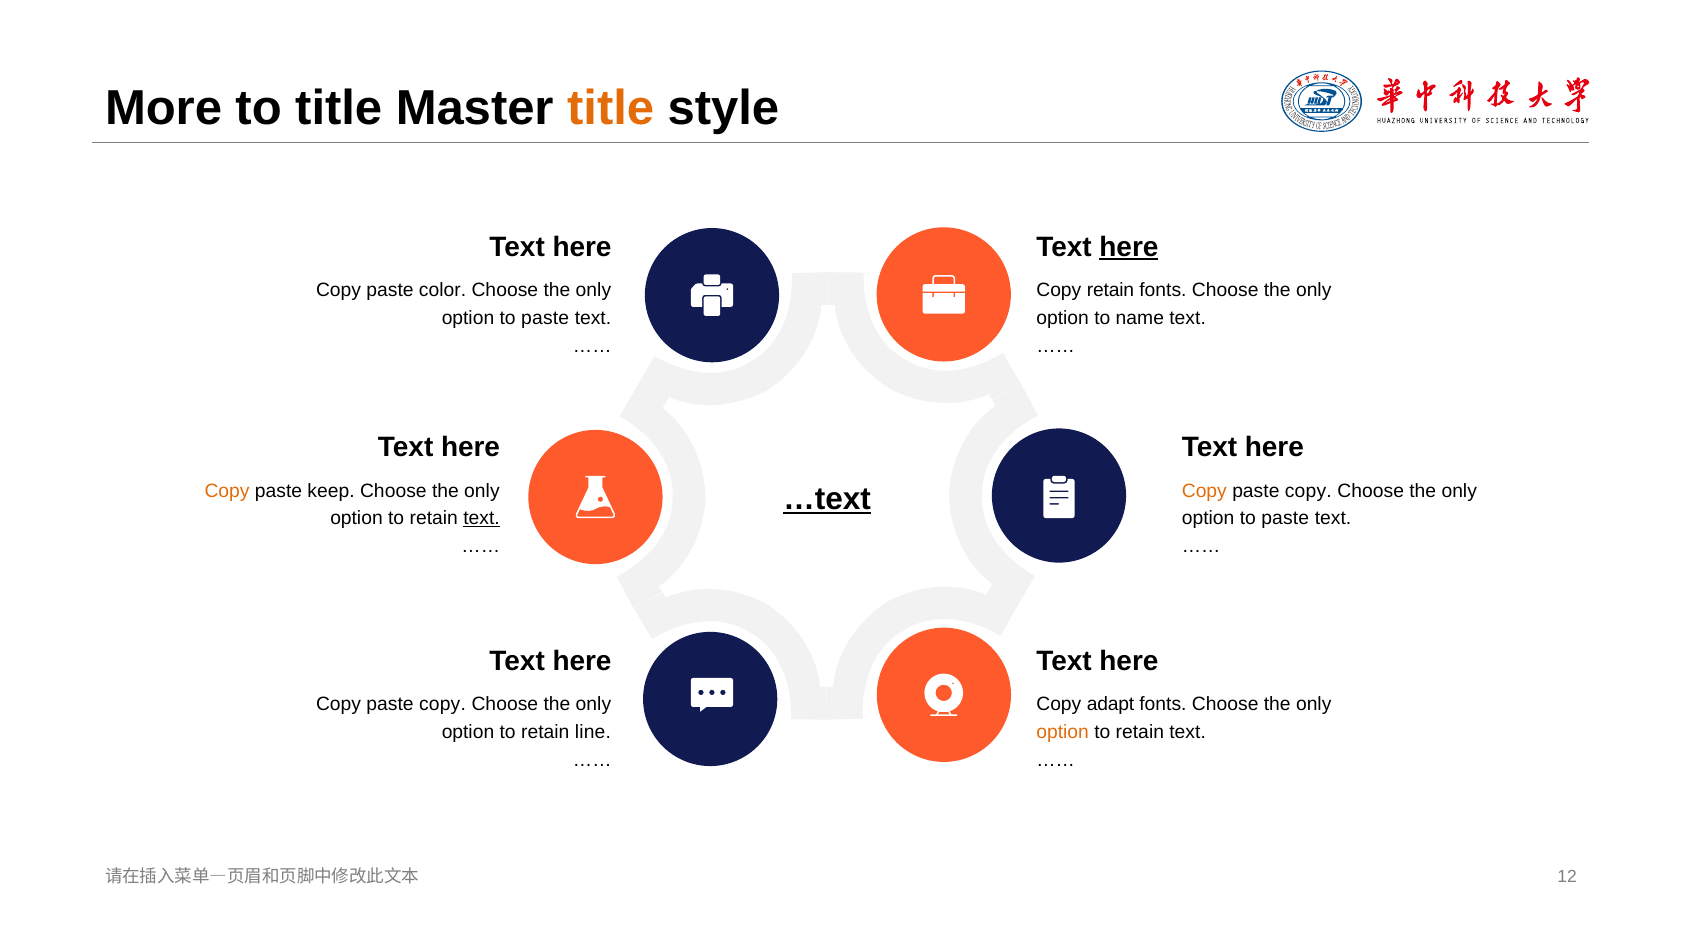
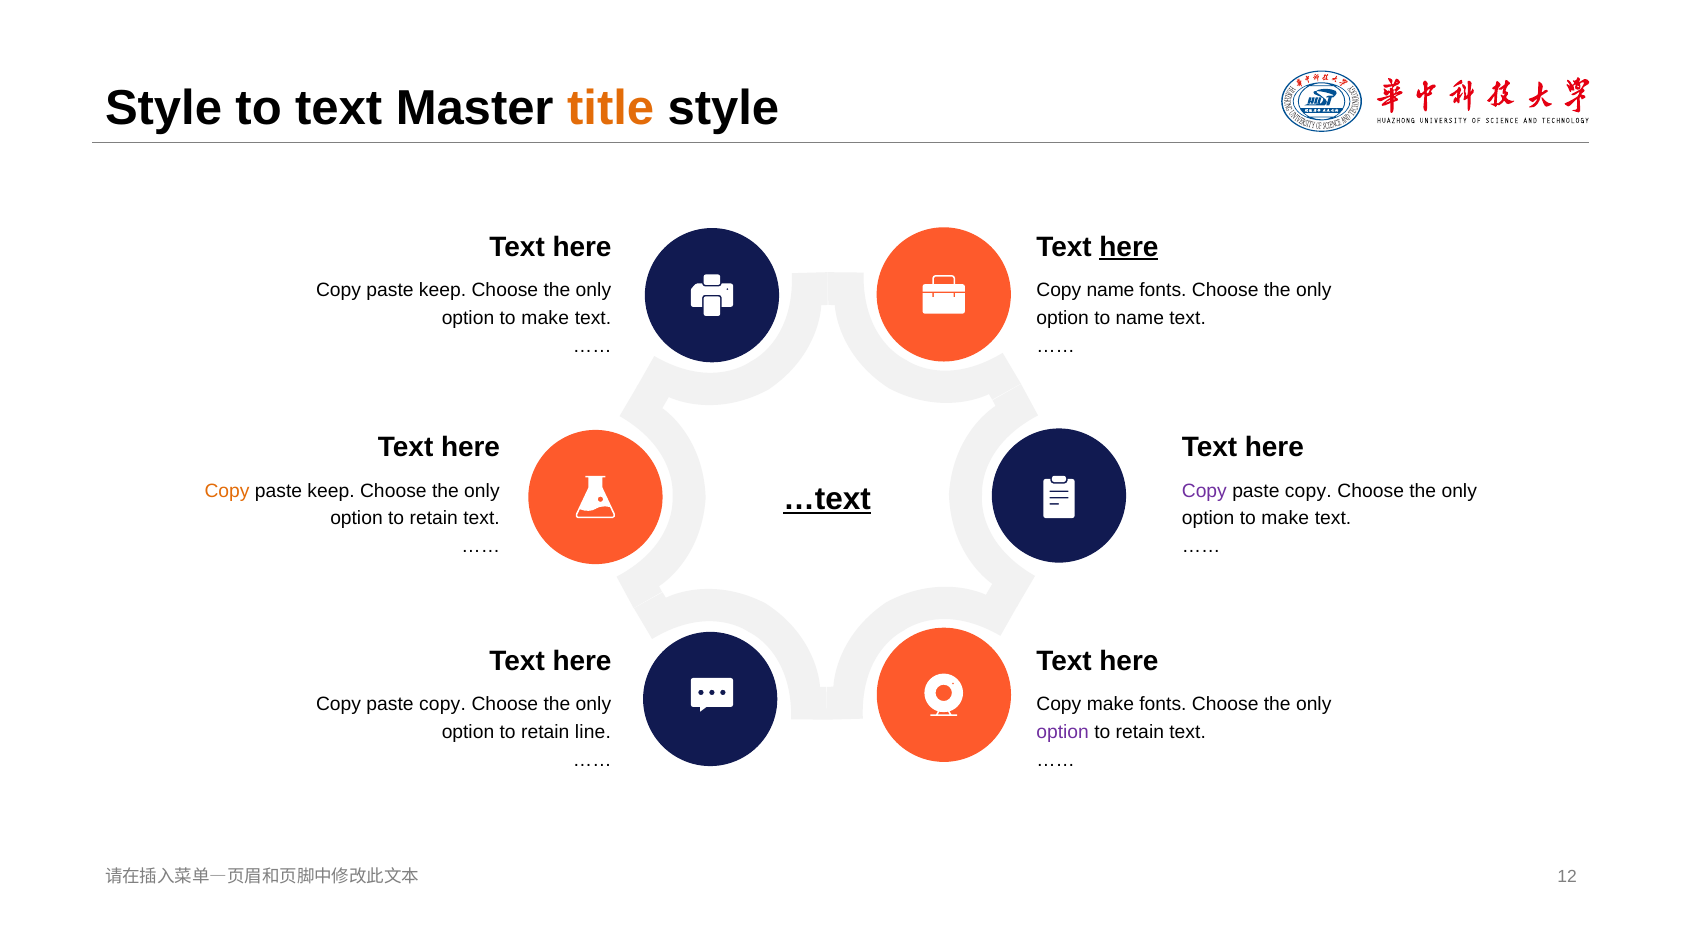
More: More -> Style (164, 109)
to title: title -> text (339, 109)
color: color -> keep (443, 290)
Copy retain: retain -> name (1111, 290)
paste: paste -> make (545, 318)
Copy colour: orange -> purple (1204, 491)
text underline: present -> none (482, 519)
paste: paste -> make (1285, 519)
Copy adapt: adapt -> make (1110, 704)
option colour: orange -> purple (1063, 732)
